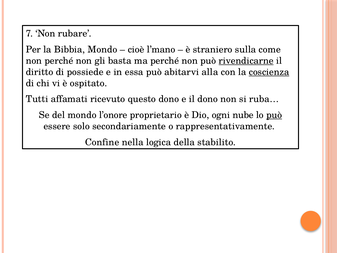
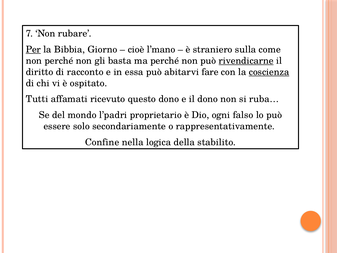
Per underline: none -> present (33, 49)
Bibbia Mondo: Mondo -> Giorno (102, 49)
possiede: possiede -> racconto (85, 72)
alla: alla -> fare (210, 72)
l’onore: l’onore -> l’padri (113, 115)
nube: nube -> falso (243, 115)
può underline: present -> none (274, 115)
